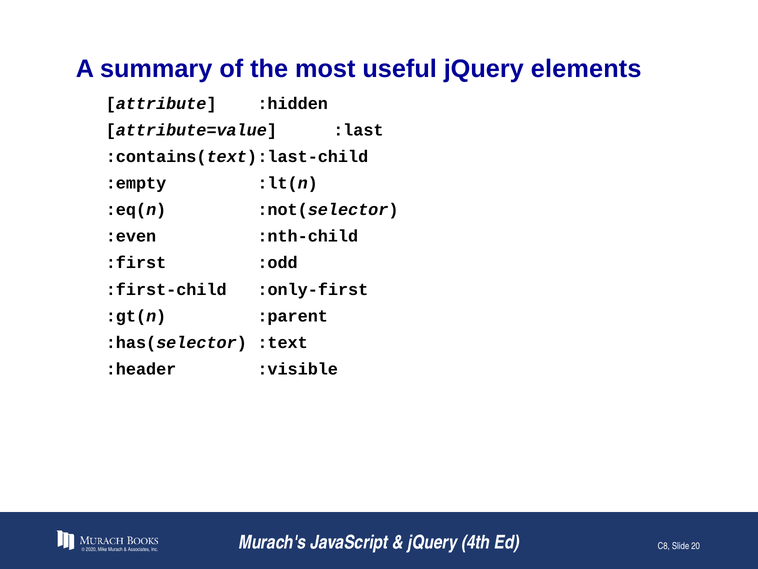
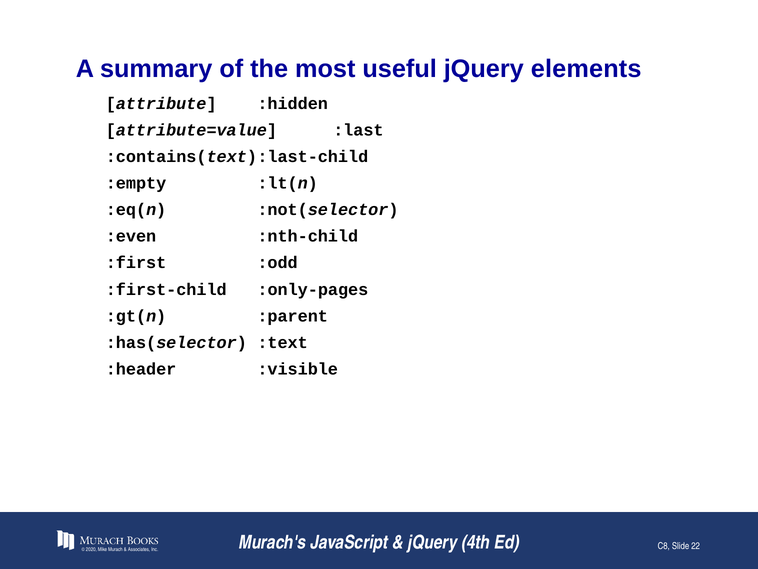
:only-first: :only-first -> :only-pages (313, 289)
20: 20 -> 22 (696, 545)
